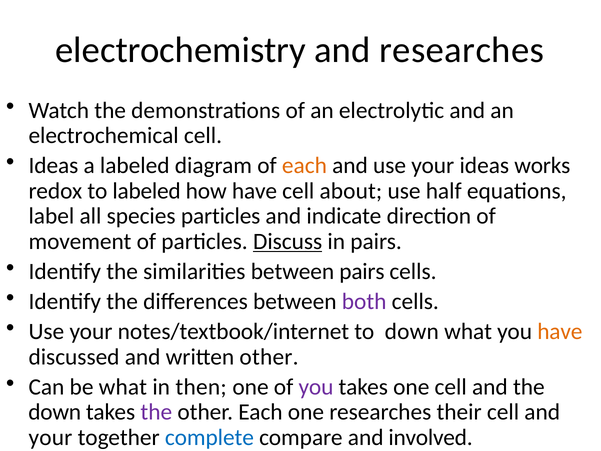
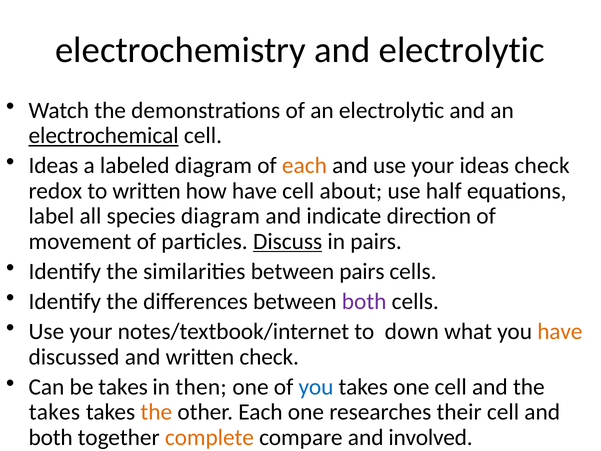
and researches: researches -> electrolytic (462, 50)
electrochemical underline: none -> present (104, 136)
ideas works: works -> check (542, 166)
to labeled: labeled -> written (147, 191)
species particles: particles -> diagram (220, 216)
written other: other -> check (269, 357)
be what: what -> takes (123, 387)
you colour: purple -> blue (316, 387)
down: down -> takes (54, 412)
the colour: purple -> orange (156, 412)
your: your -> both (51, 437)
complete colour: blue -> orange (209, 437)
